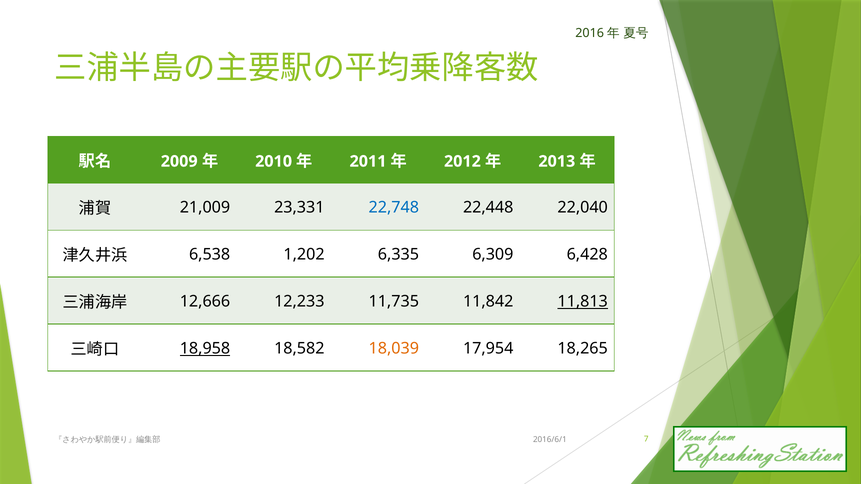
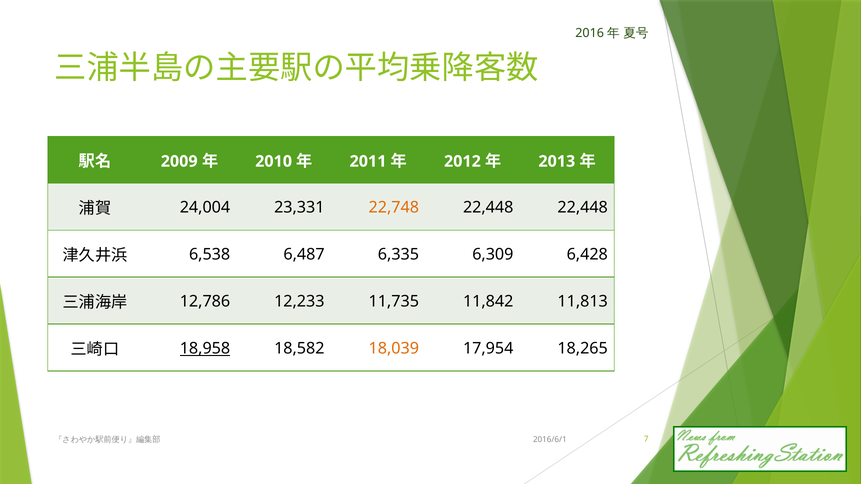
21,009: 21,009 -> 24,004 (205, 208)
22,748 colour: blue -> orange (394, 208)
22,448 22,040: 22,040 -> 22,448 (583, 208)
1,202: 1,202 -> 6,487 (304, 255)
12,666: 12,666 -> 12,786 (205, 302)
11,813 underline: present -> none (583, 302)
